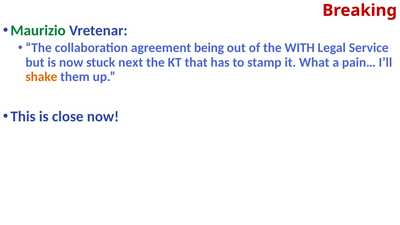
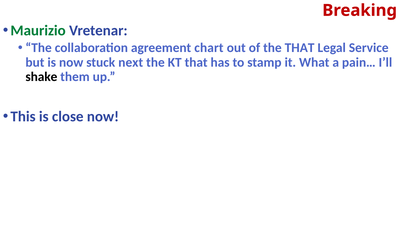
being: being -> chart (209, 48)
the WITH: WITH -> THAT (300, 48)
shake colour: orange -> black (41, 77)
